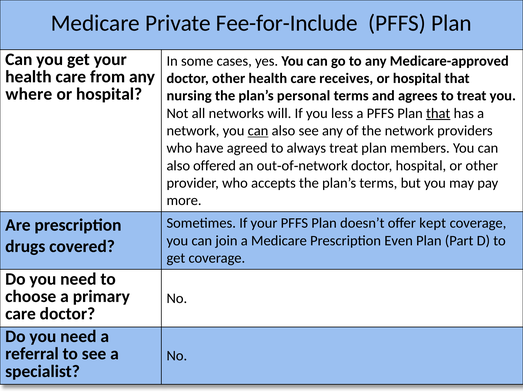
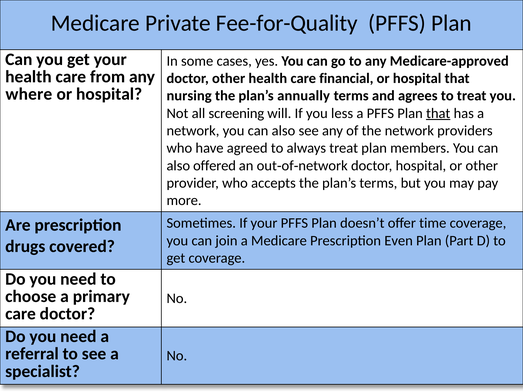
Fee-for-Include: Fee-for-Include -> Fee-for-Quality (287, 23)
receives: receives -> financial (346, 78)
personal: personal -> annually (304, 96)
networks: networks -> screening (236, 113)
can underline: present -> none (258, 131)
kept: kept -> time (433, 223)
